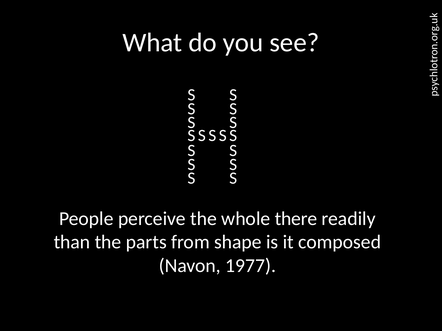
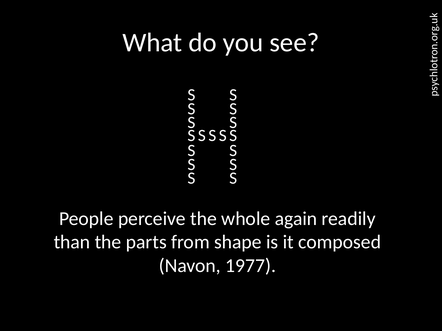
there: there -> again (296, 219)
